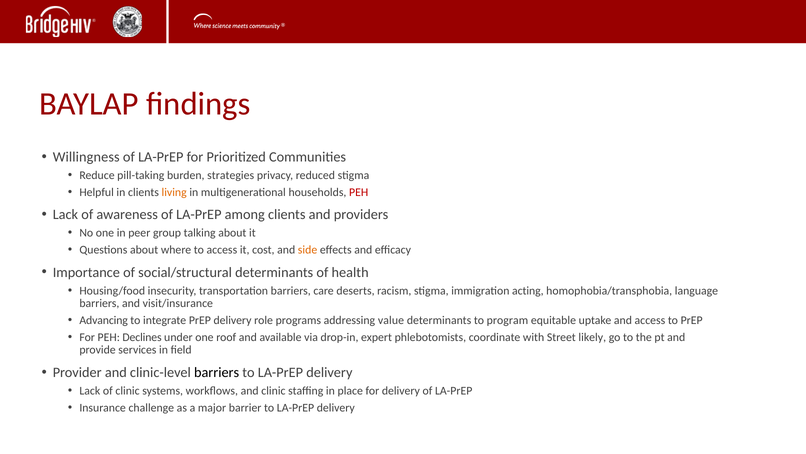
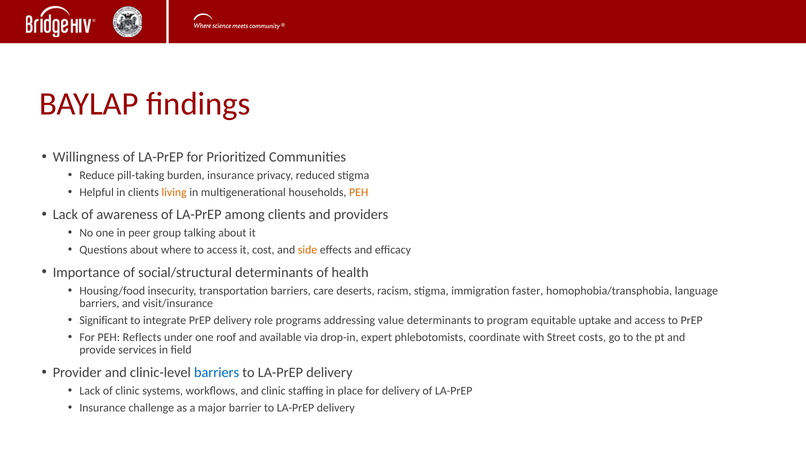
burden strategies: strategies -> insurance (231, 175)
PEH colour: red -> orange (359, 192)
acting: acting -> faster (528, 290)
Advancing: Advancing -> Significant (104, 320)
Declines: Declines -> Reflects (142, 337)
likely: likely -> costs (592, 337)
barriers colour: black -> blue (217, 372)
